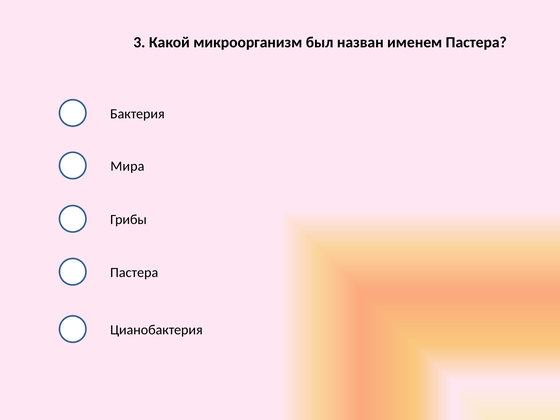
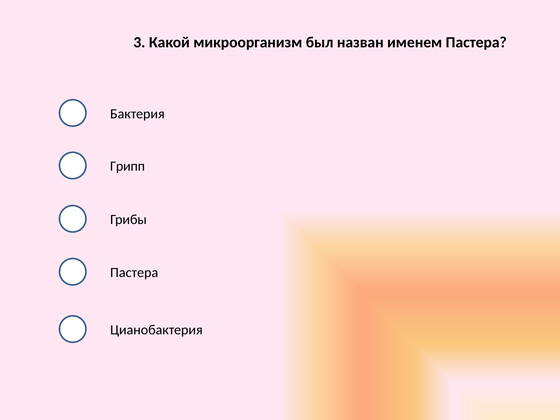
Мира: Мира -> Грипп (128, 166)
